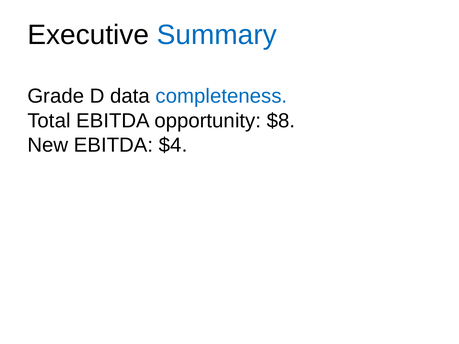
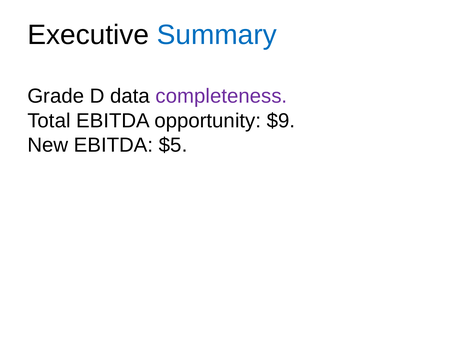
completeness colour: blue -> purple (221, 96)
$8: $8 -> $9 (281, 121)
$4: $4 -> $5 (173, 145)
